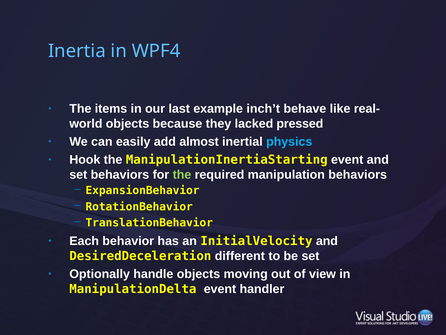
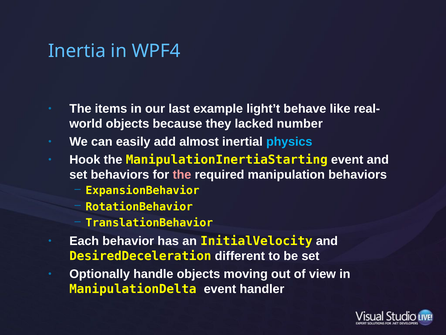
inch’t: inch’t -> light’t (263, 109)
pressed: pressed -> number (300, 124)
the colour: light green -> pink (182, 174)
